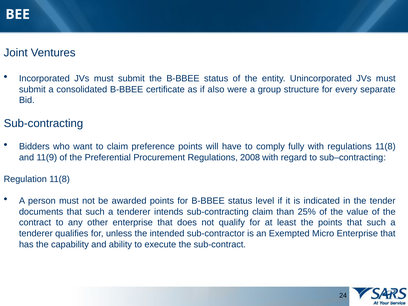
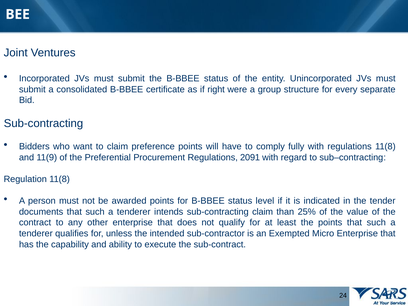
also: also -> right (216, 89)
2008: 2008 -> 2091 (250, 157)
